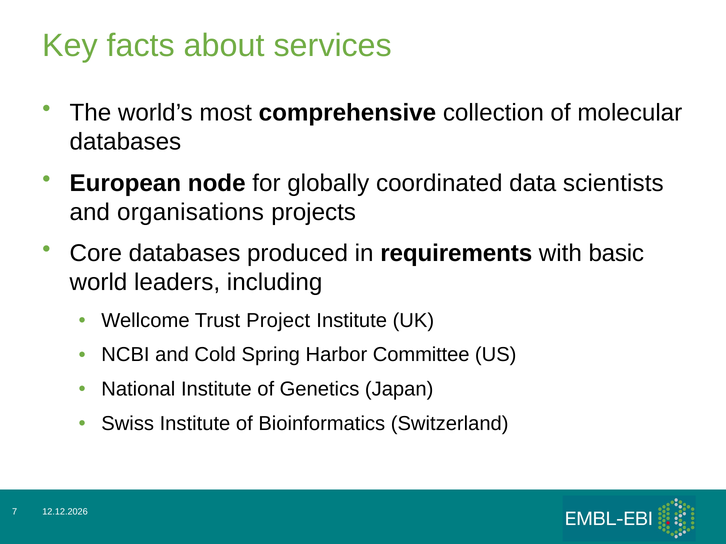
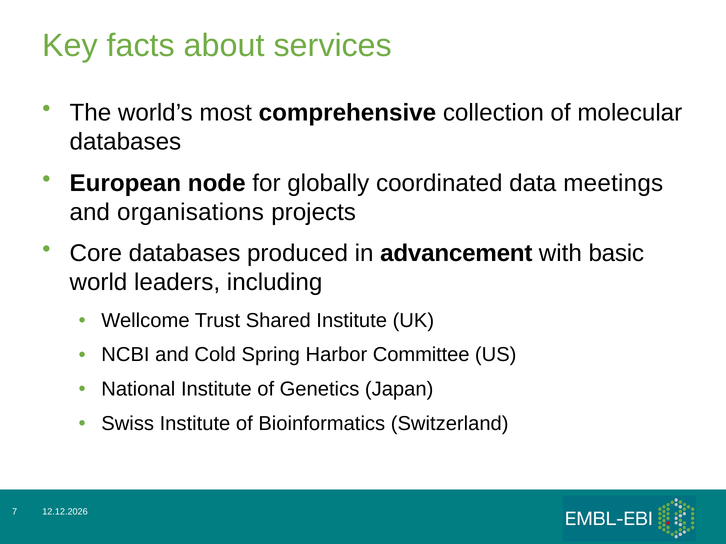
scientists: scientists -> meetings (613, 183)
requirements: requirements -> advancement (456, 253)
Project: Project -> Shared (278, 321)
